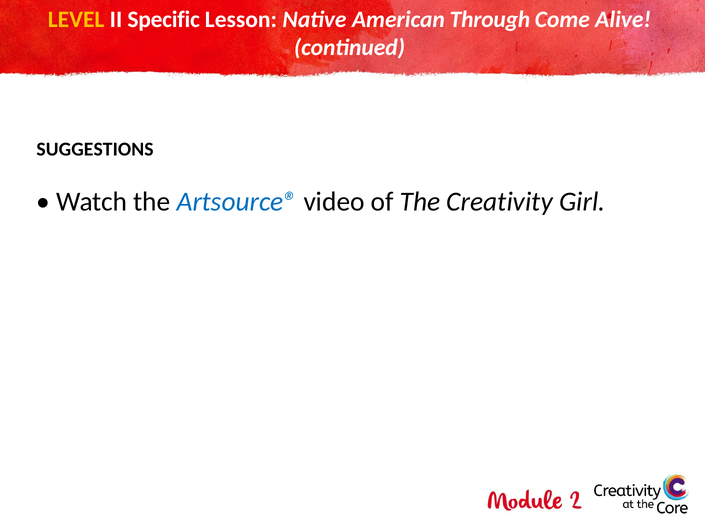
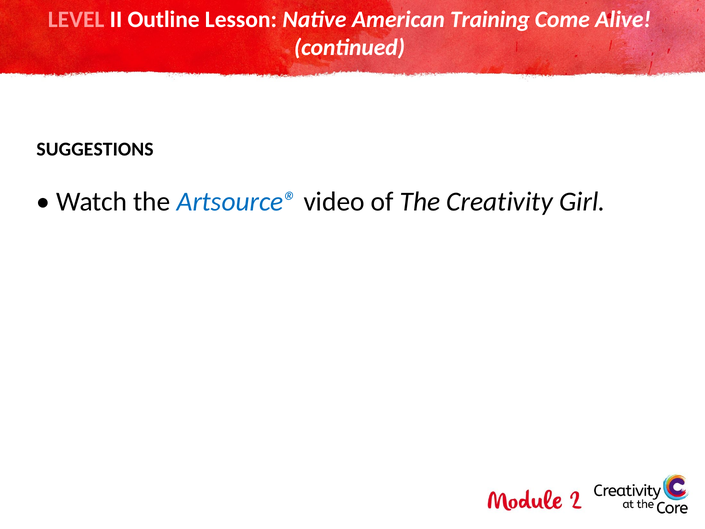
LEVEL colour: yellow -> pink (76, 19)
Specific: Specific -> Outline (164, 19)
Through: Through -> Training (490, 19)
